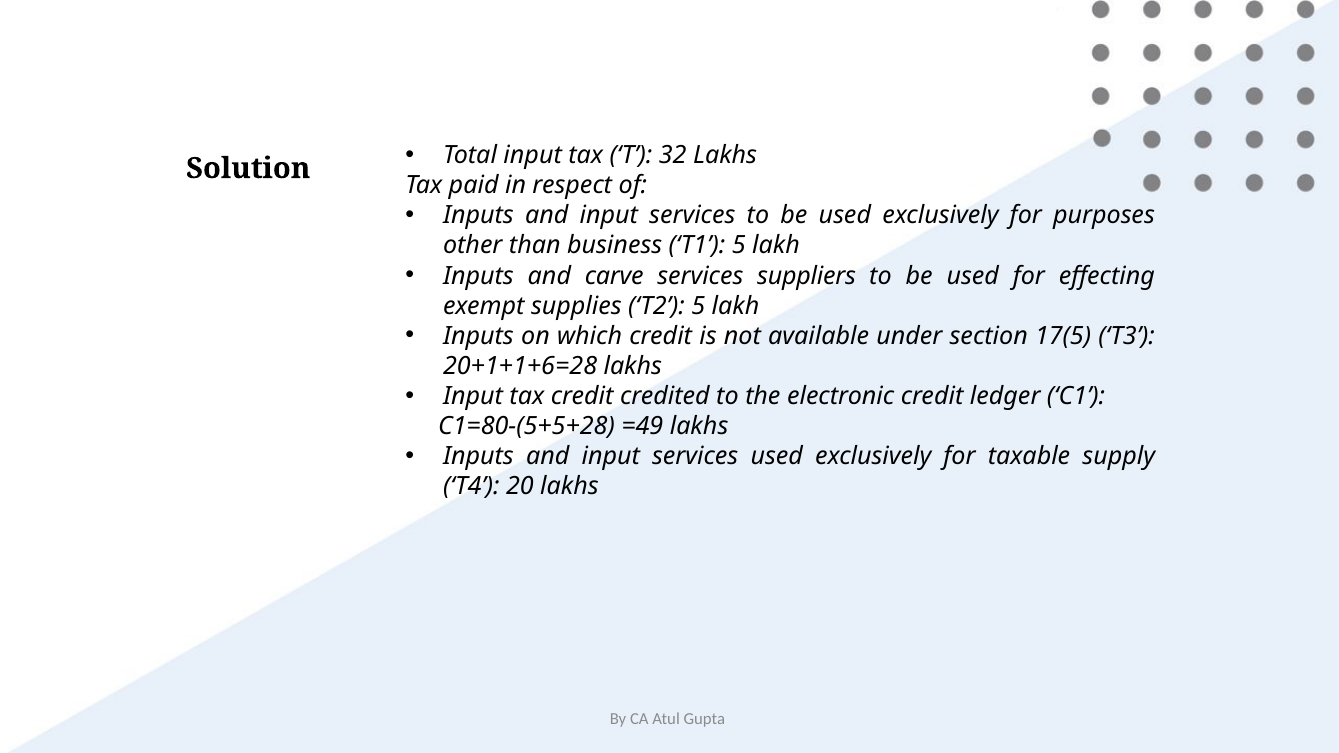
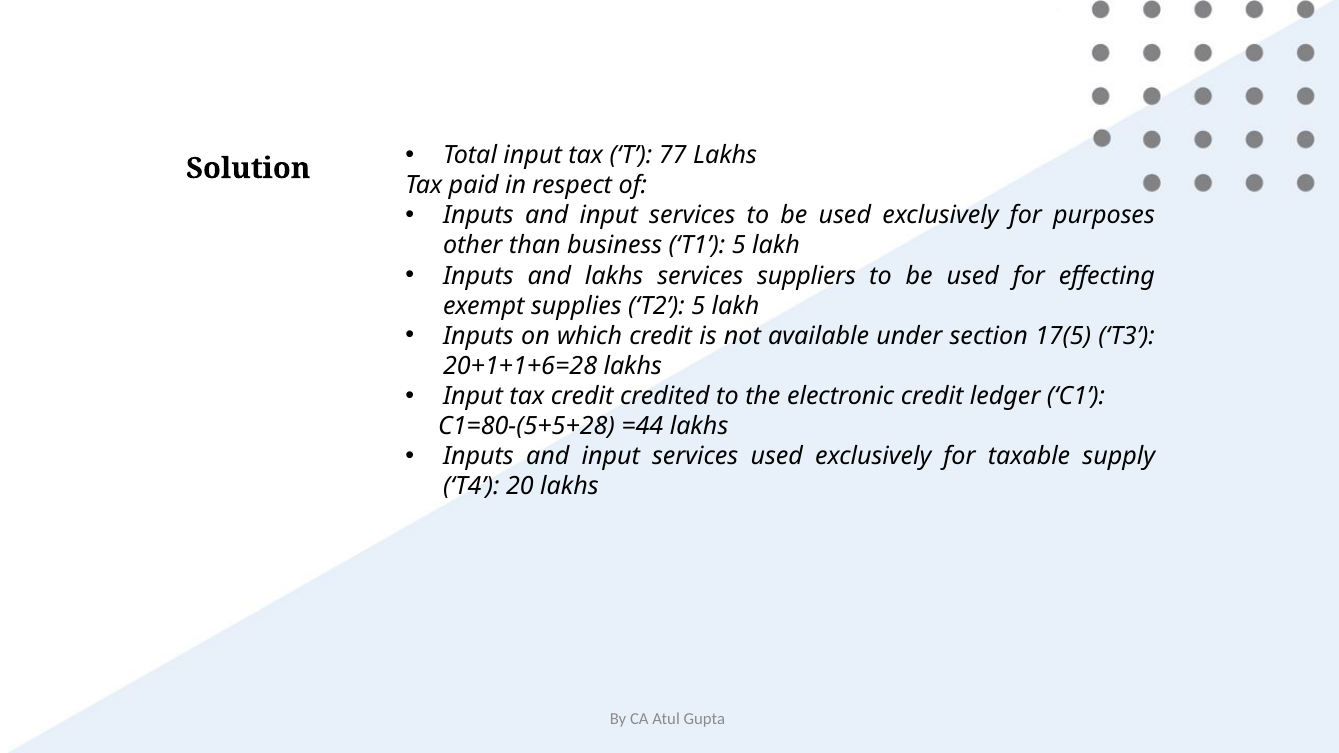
32: 32 -> 77 (673, 155)
and carve: carve -> lakhs (614, 276)
=49: =49 -> =44 (642, 427)
